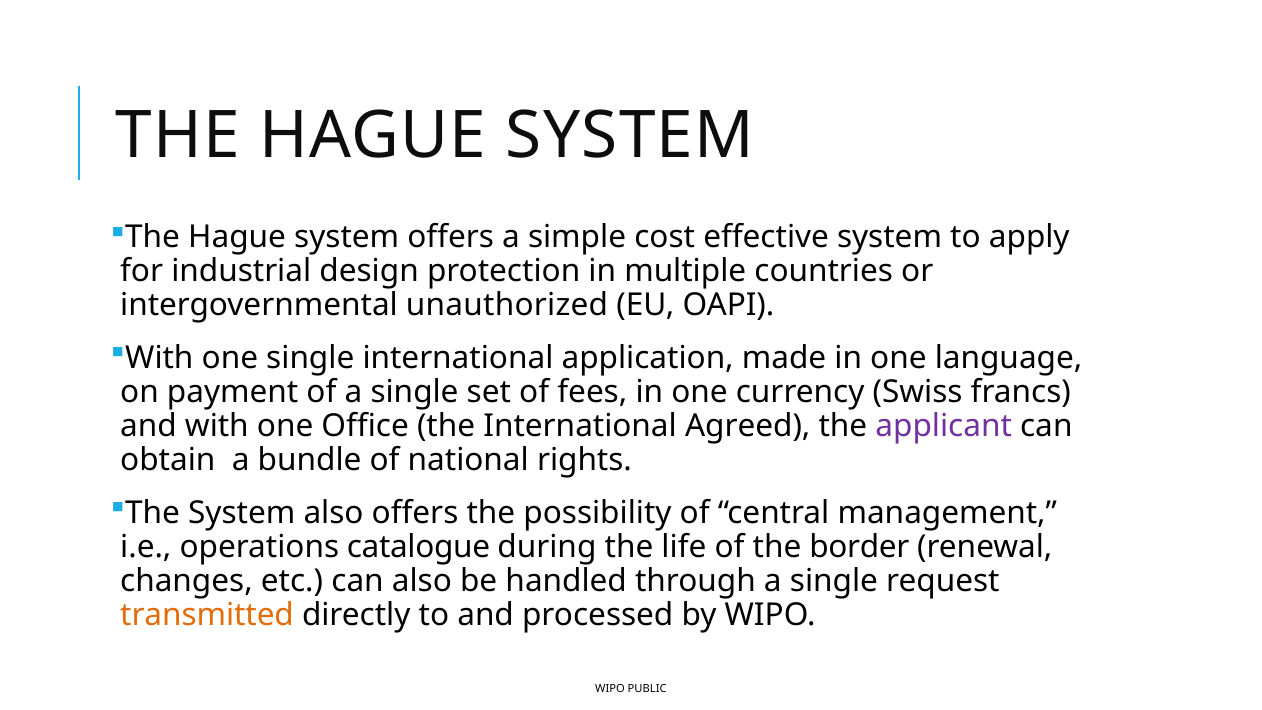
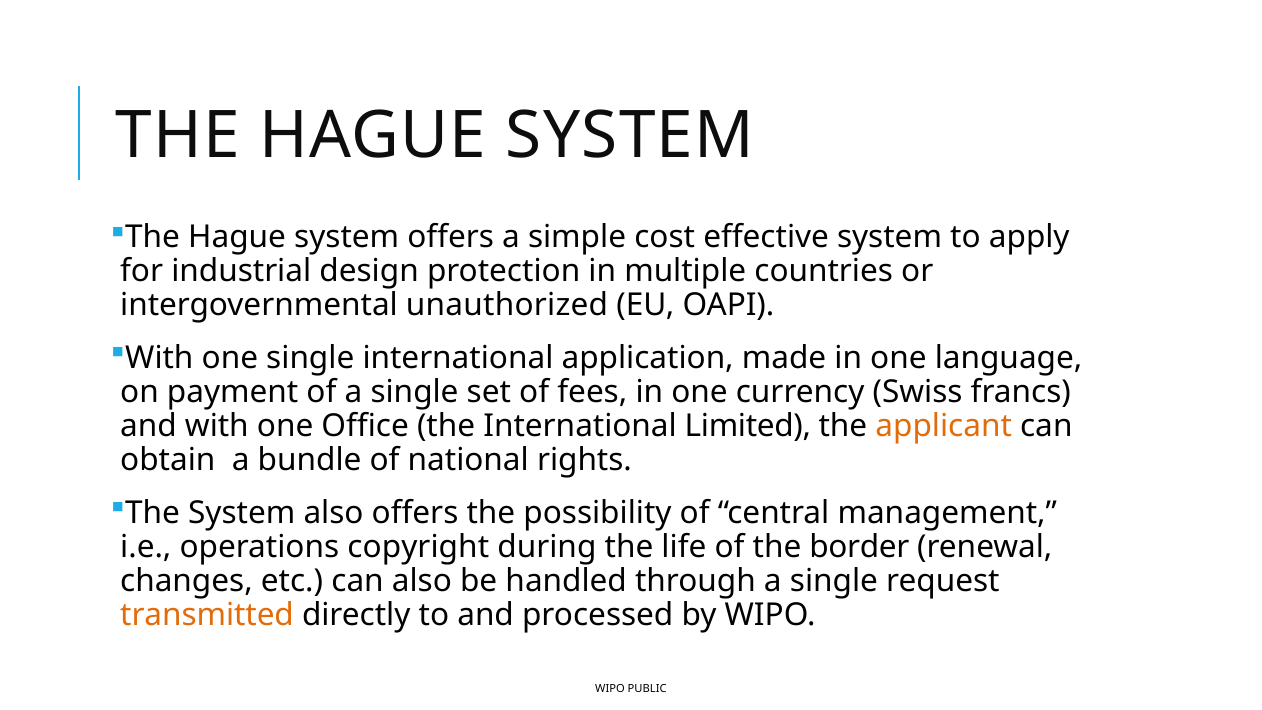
Agreed: Agreed -> Limited (748, 426)
applicant colour: purple -> orange (944, 426)
catalogue: catalogue -> copyright (418, 547)
